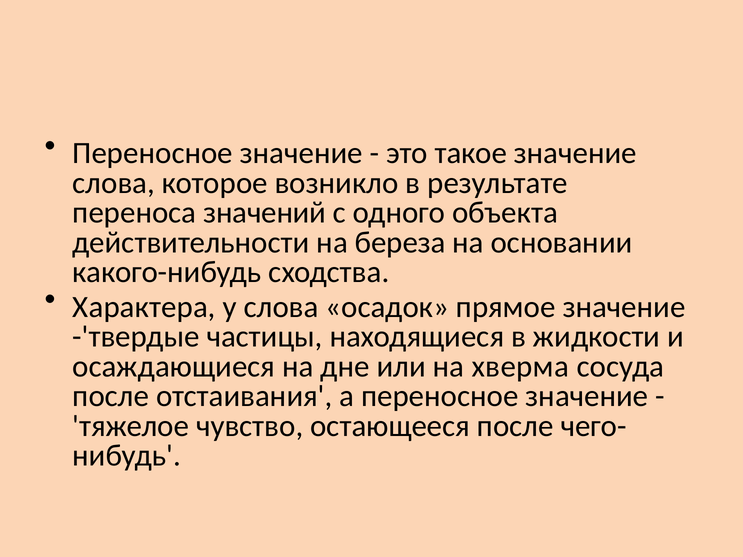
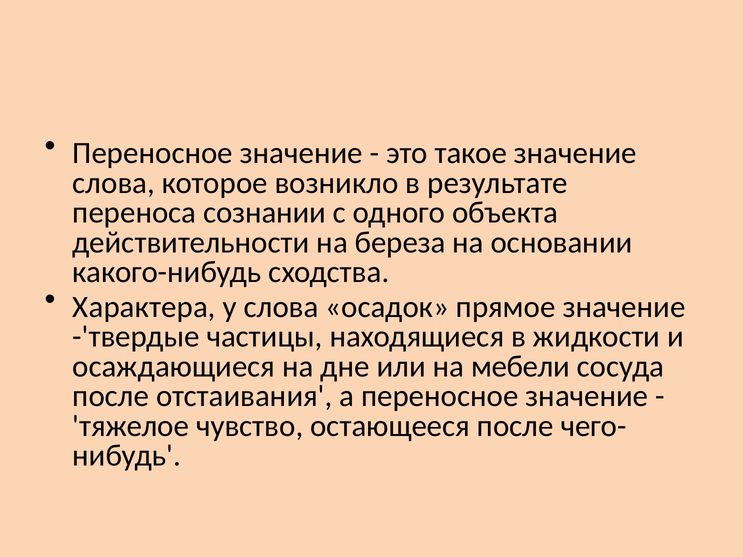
значений: значений -> сознании (265, 213)
хверма: хверма -> мебели (521, 367)
